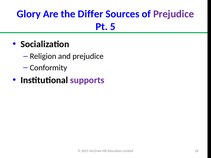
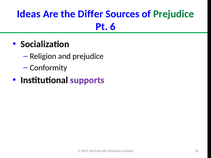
Glory: Glory -> Ideas (29, 14)
Prejudice colour: purple -> green (174, 14)
5: 5 -> 6 (113, 27)
